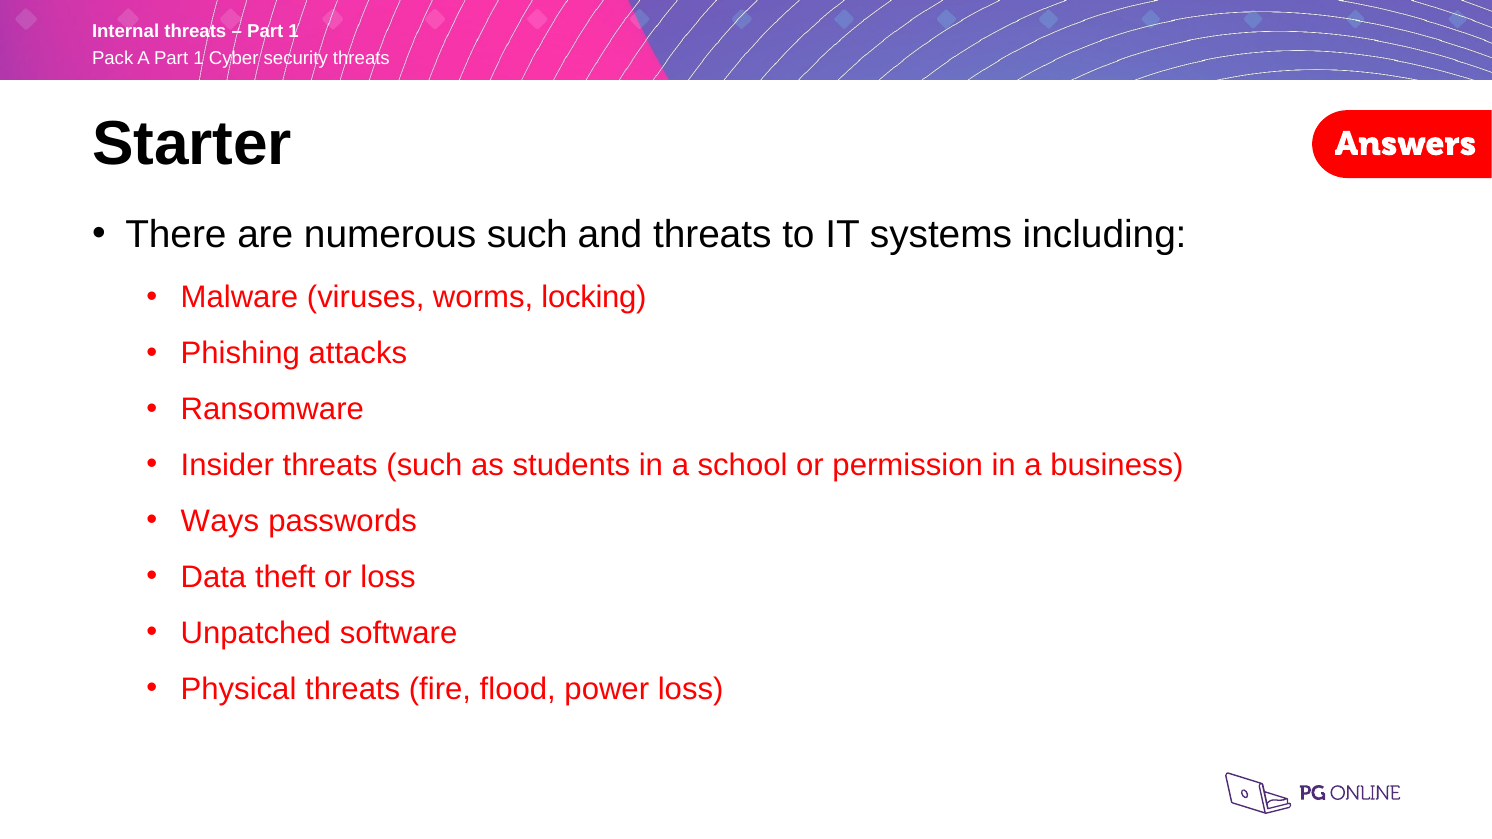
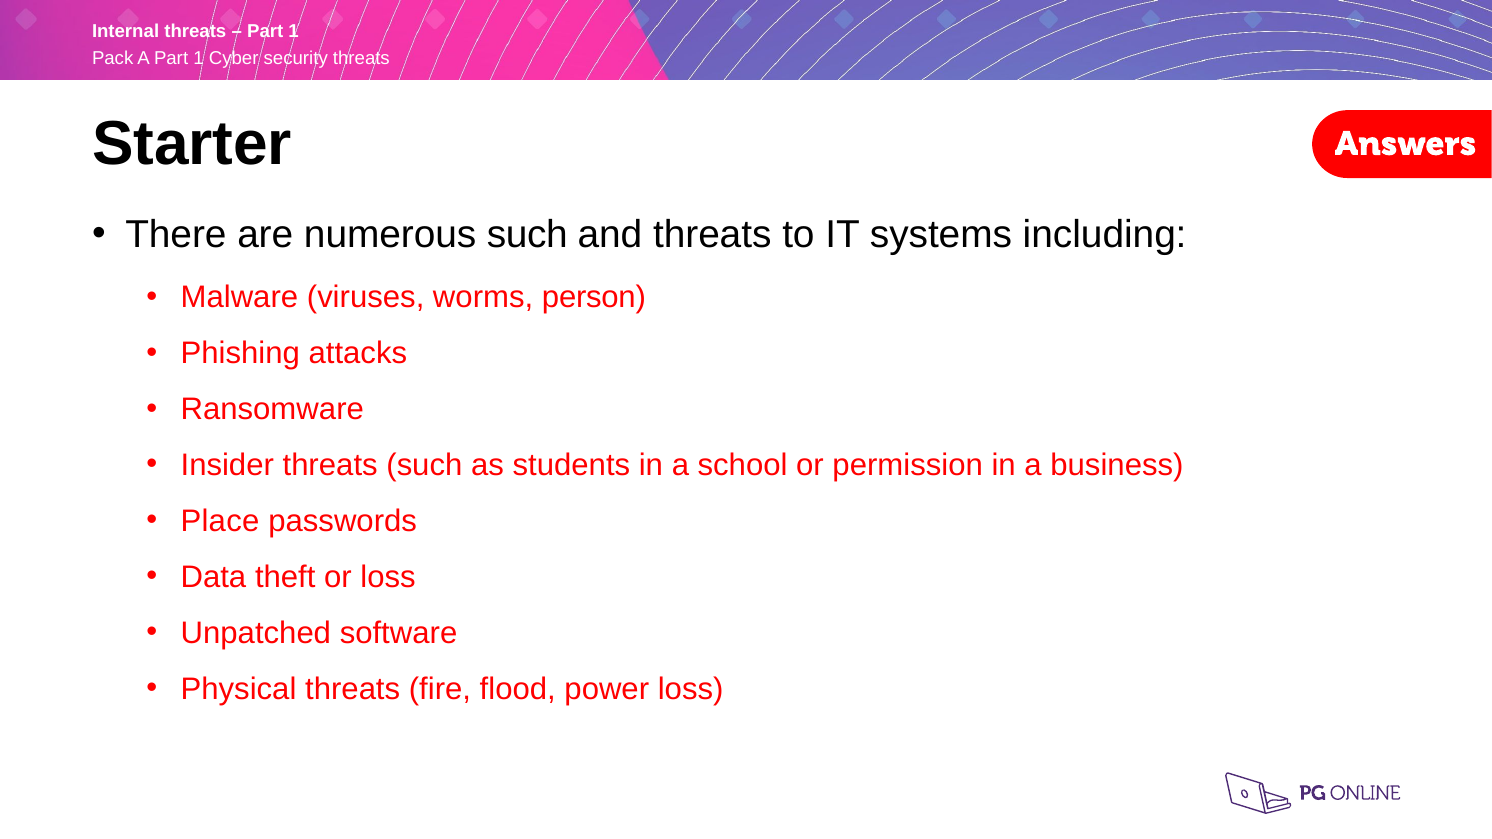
locking: locking -> person (594, 298)
Ways: Ways -> Place (220, 522)
